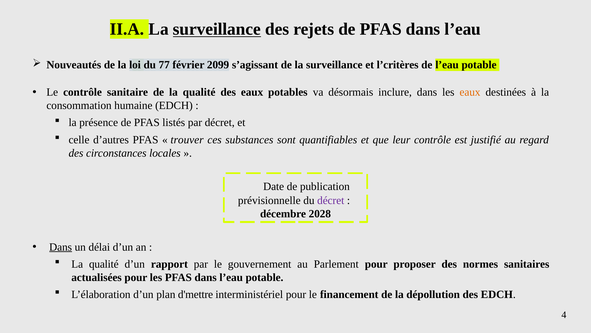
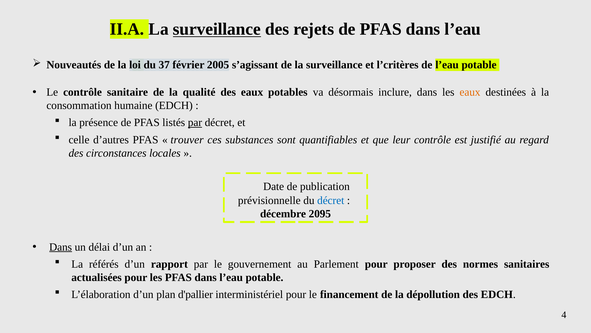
77: 77 -> 37 (164, 65)
2099: 2099 -> 2005 (218, 65)
par underline: none -> present (195, 122)
décret colour: purple -> blue (331, 200)
2028: 2028 -> 2095 (320, 214)
qualité: qualité -> référés (104, 264)
d'mettre: d'mettre -> d'pallier (195, 294)
